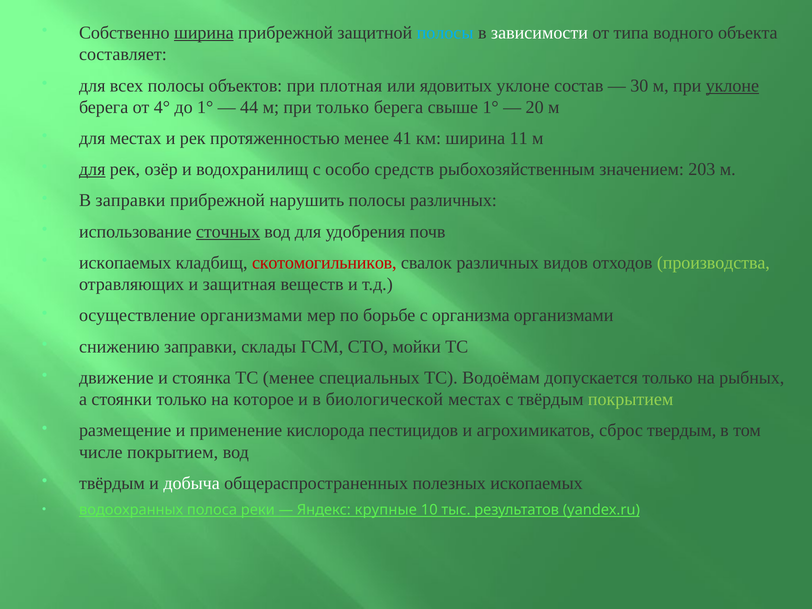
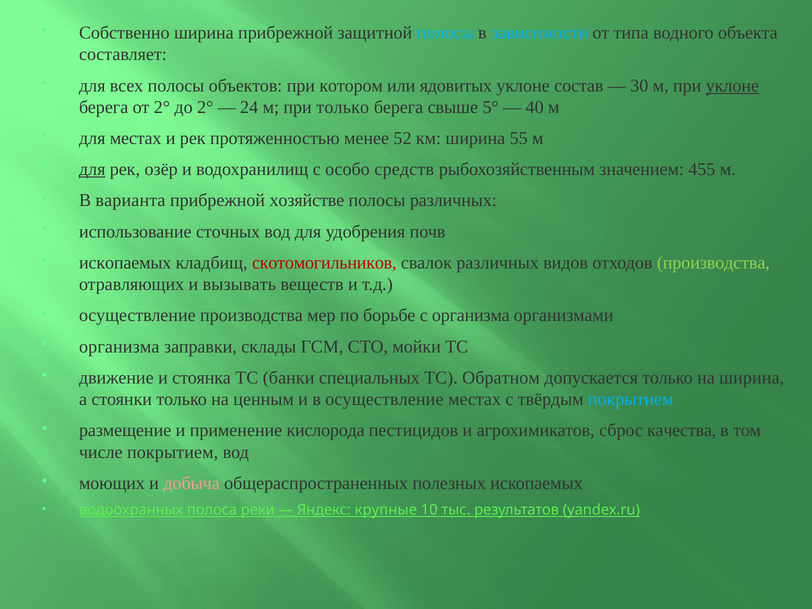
ширина underline: present -> none (204, 33)
зависимости colour: white -> light blue (540, 33)
плотная: плотная -> котором (351, 86)
от 4°: 4° -> 2° (162, 107)
до 1°: 1° -> 2° (205, 107)
44: 44 -> 24 (249, 107)
свыше 1°: 1° -> 5° (491, 107)
20: 20 -> 40 (535, 107)
41: 41 -> 52 (403, 138)
11: 11 -> 55 (519, 138)
203: 203 -> 455 (702, 169)
В заправки: заправки -> варианта (130, 201)
нарушить: нарушить -> хозяйстве (307, 201)
сточных underline: present -> none (228, 232)
защитная: защитная -> вызывать (239, 284)
осуществление организмами: организмами -> производства (251, 315)
снижению: снижению -> организма (119, 347)
ТС менее: менее -> банки (289, 378)
Водоёмам: Водоёмам -> Обратном (501, 378)
на рыбных: рыбных -> ширина (752, 378)
которое: которое -> ценным (264, 399)
в биологической: биологической -> осуществление (384, 399)
покрытием colour: light green -> light blue (631, 399)
твердым: твердым -> качества (682, 430)
твёрдым: твёрдым -> моющих (112, 483)
добыча colour: white -> pink (192, 483)
